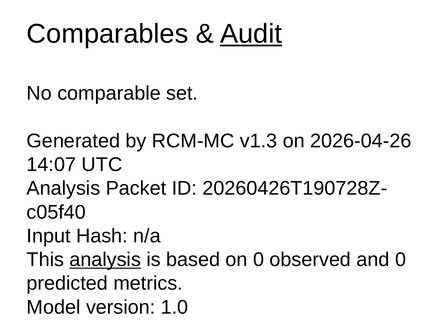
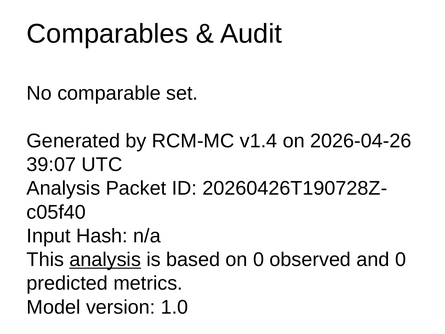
Audit underline: present -> none (251, 34)
v1.3: v1.3 -> v1.4 (259, 141)
14:07: 14:07 -> 39:07 (51, 165)
